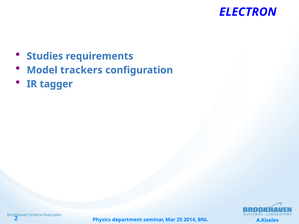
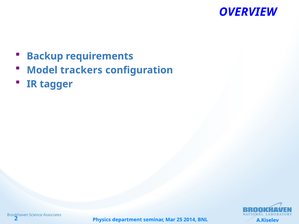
ELECTRON: ELECTRON -> OVERVIEW (248, 12)
Studies: Studies -> Backup (45, 56)
